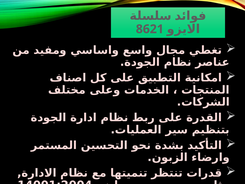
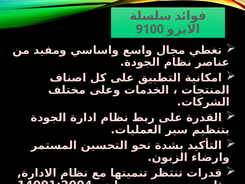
8621: 8621 -> 9100 (150, 29)
